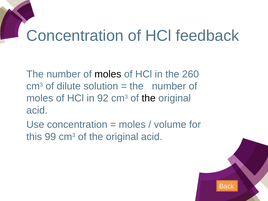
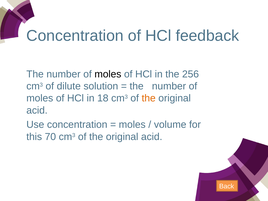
260: 260 -> 256 (191, 74)
92: 92 -> 18 (103, 98)
the colour: black -> orange (149, 98)
99: 99 -> 70 (50, 137)
